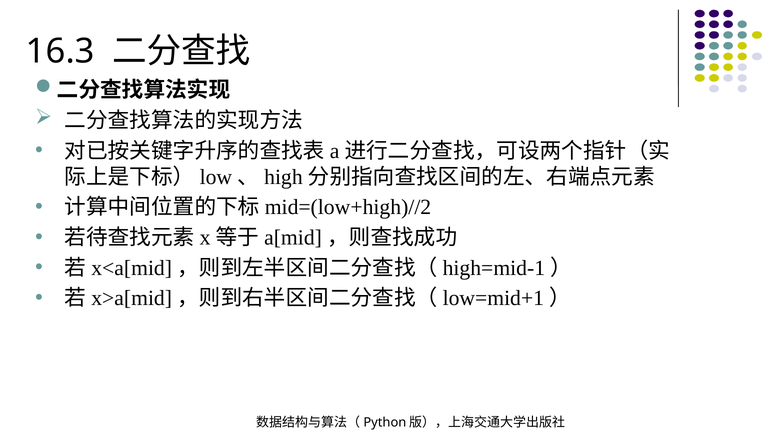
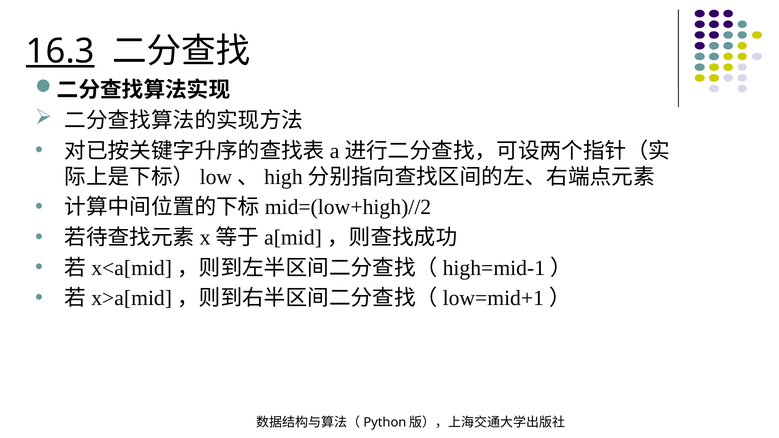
16.3 underline: none -> present (60, 51)
